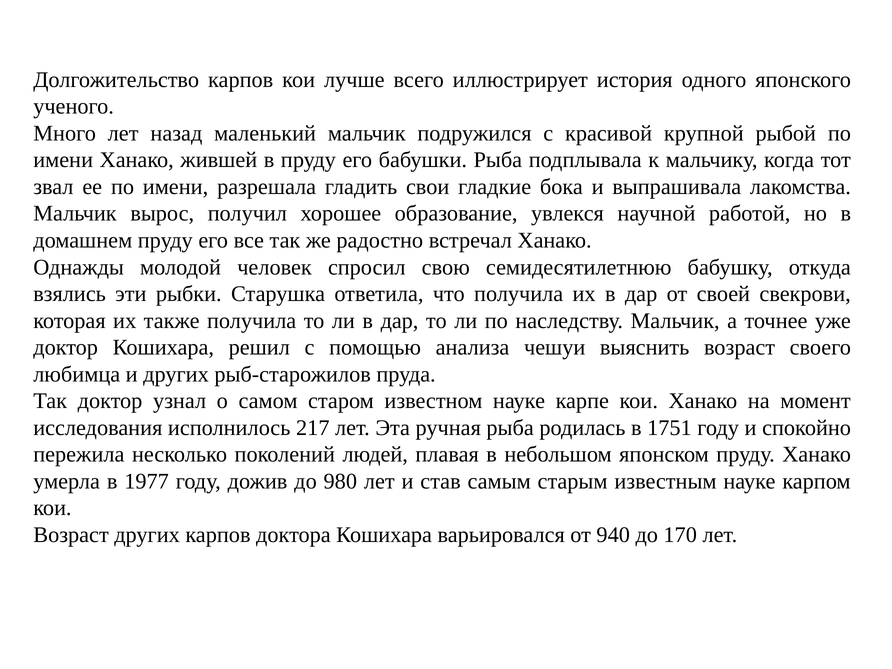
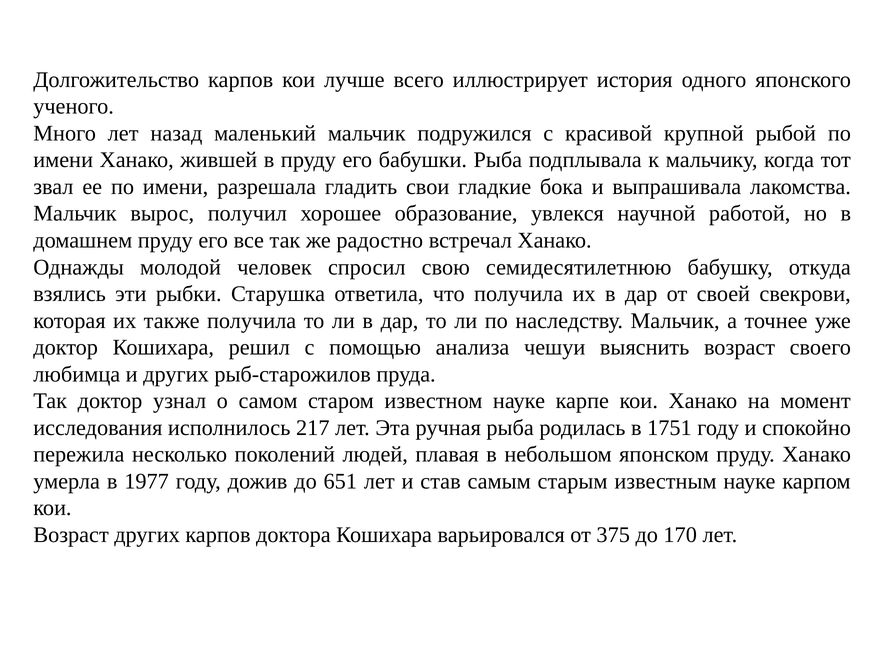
980: 980 -> 651 (340, 481)
940: 940 -> 375 (613, 535)
